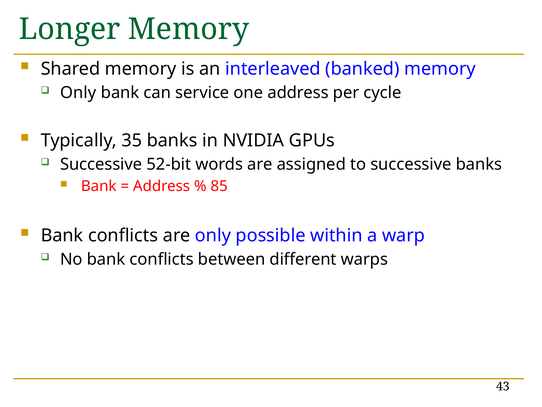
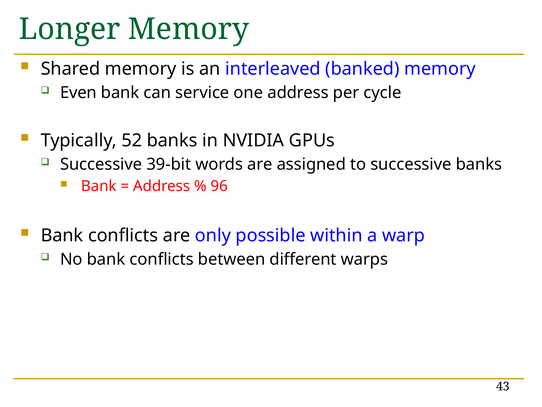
Only: Only -> Even (78, 93)
35: 35 -> 52 (132, 140)
52-bit: 52-bit -> 39-bit (169, 164)
85: 85 -> 96 (219, 186)
